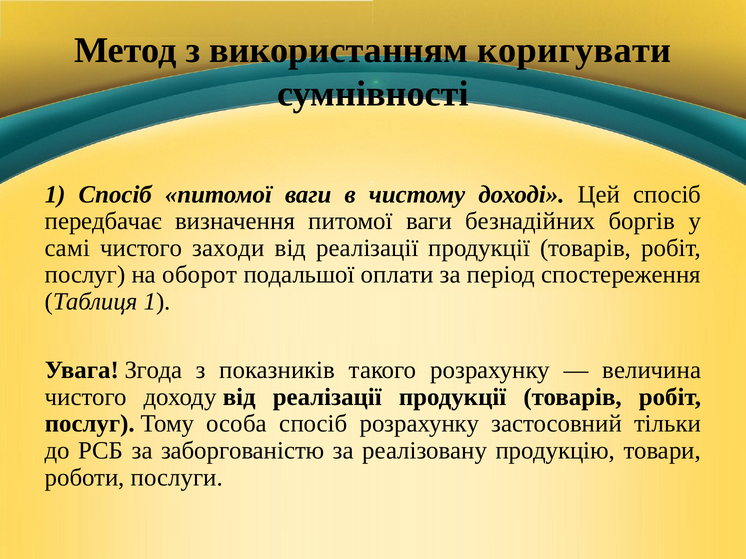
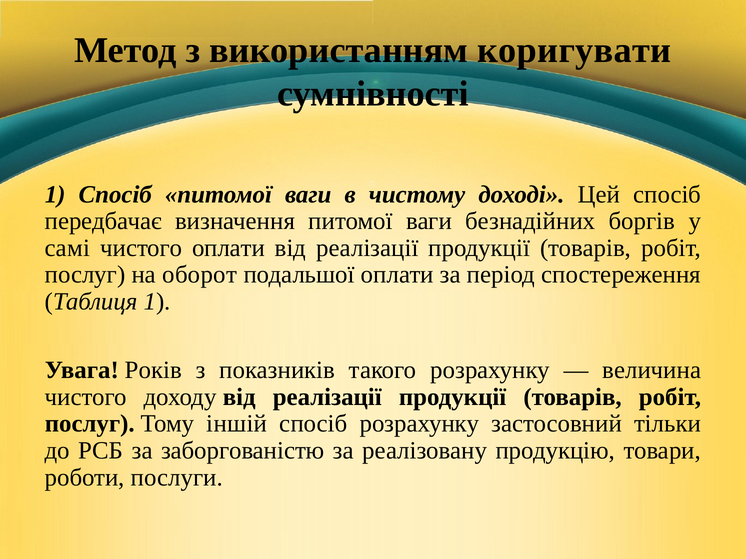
чистого заходи: заходи -> оплати (228, 248)
Згода: Згода -> Років (153, 370)
особа: особа -> іншій (237, 424)
